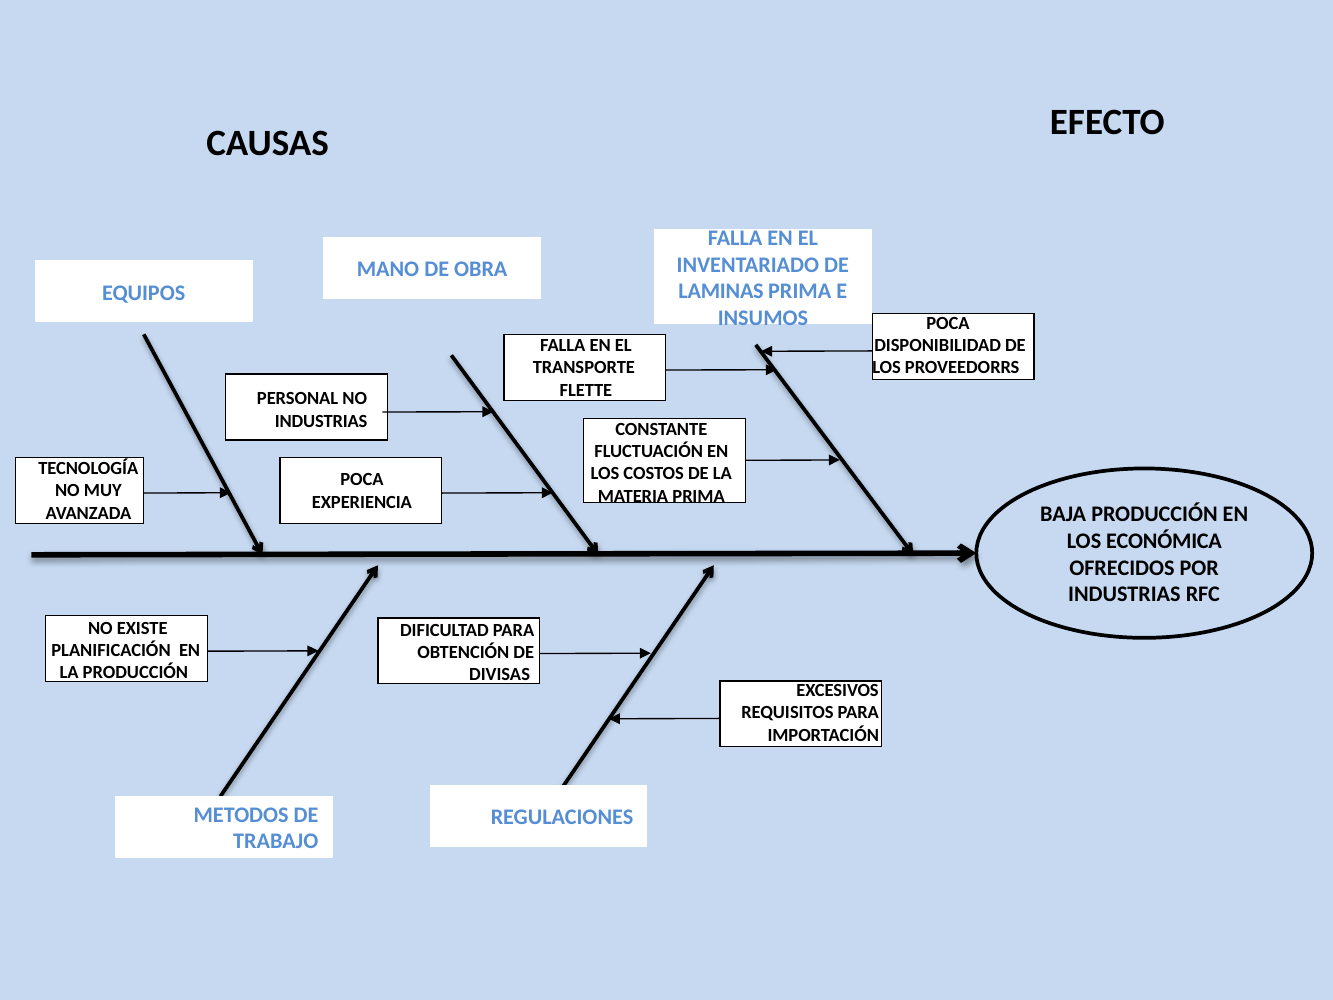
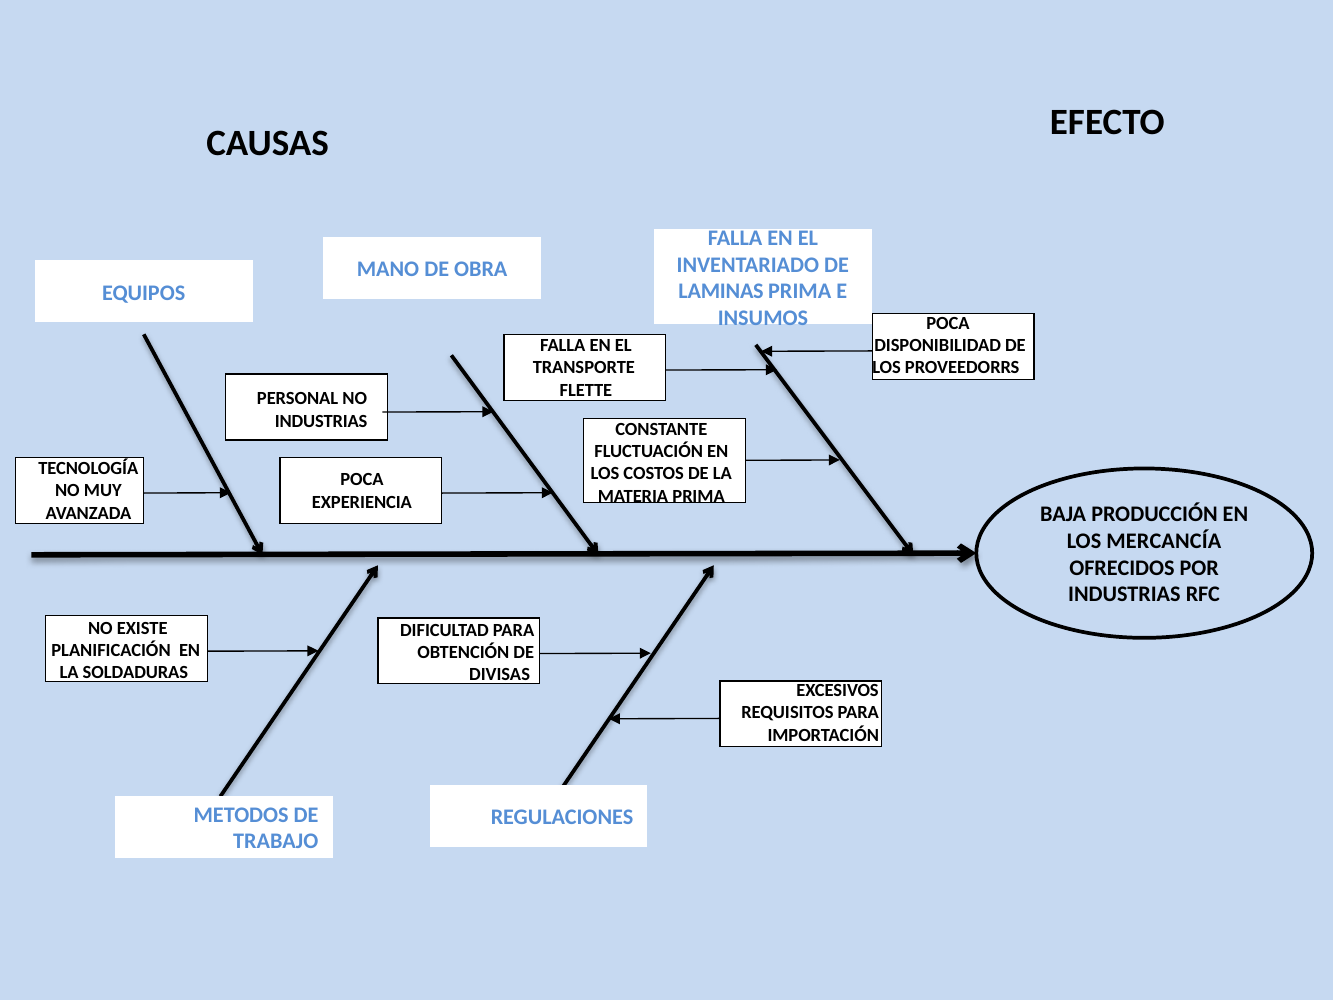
ECONÓMICA: ECONÓMICA -> MERCANCÍA (1164, 541)
LA PRODUCCIÓN: PRODUCCIÓN -> SOLDADURAS (135, 672)
